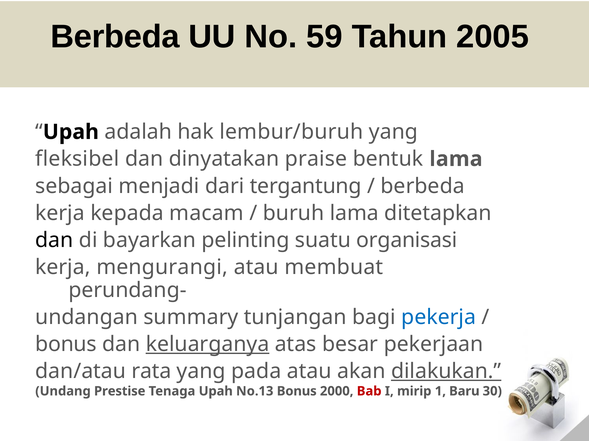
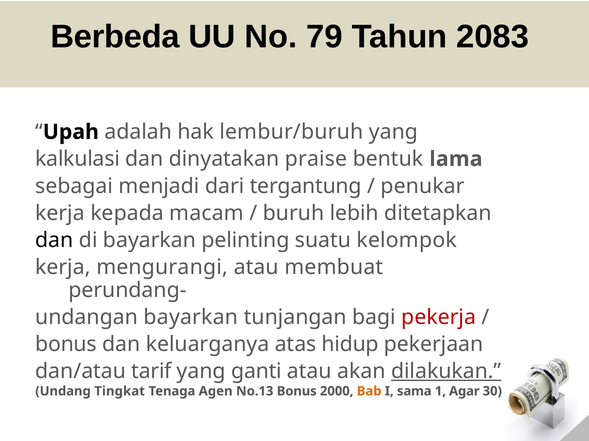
59: 59 -> 79 (324, 37)
2005: 2005 -> 2083 (493, 37)
fleksibel: fleksibel -> kalkulasi (78, 159)
berbeda: berbeda -> penukar (423, 186)
buruh lama: lama -> lebih (354, 213)
organisasi: organisasi -> kelompok (407, 241)
undangan summary: summary -> bayarkan (191, 318)
pekerja colour: blue -> red (439, 318)
keluarganya underline: present -> none (208, 345)
besar: besar -> hidup (350, 345)
rata: rata -> tarif (151, 372)
pada: pada -> ganti (256, 372)
Prestise: Prestise -> Tingkat (120, 392)
Tenaga Upah: Upah -> Agen (216, 392)
Bab colour: red -> orange (369, 392)
mirip: mirip -> sama (414, 392)
Baru: Baru -> Agar (464, 392)
